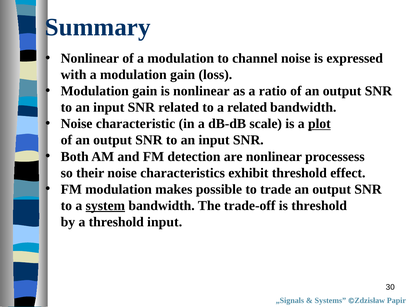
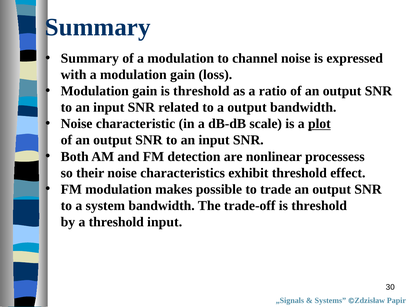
Nonlinear: Nonlinear -> Summary (90, 58)
gain is nonlinear: nonlinear -> threshold (201, 91)
a related: related -> output (247, 107)
system underline: present -> none (105, 205)
